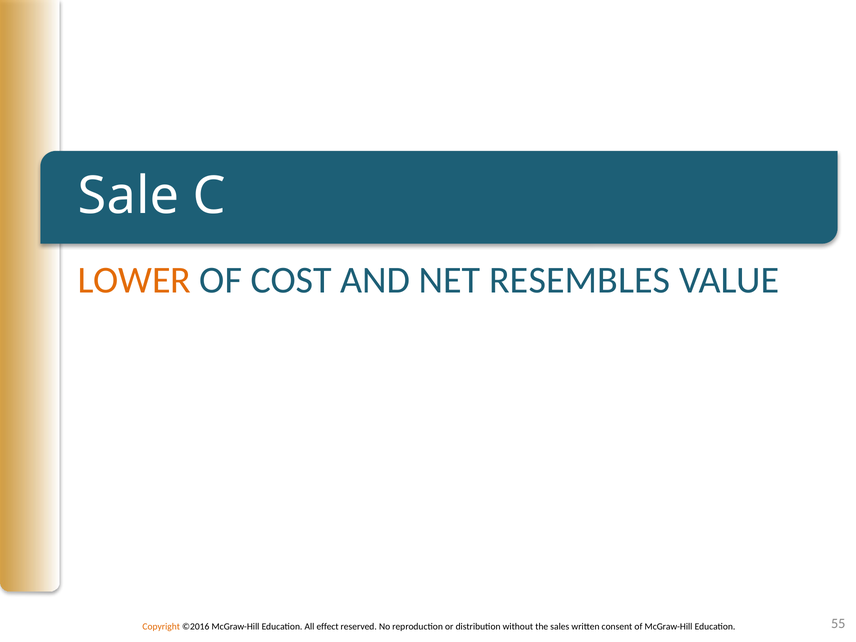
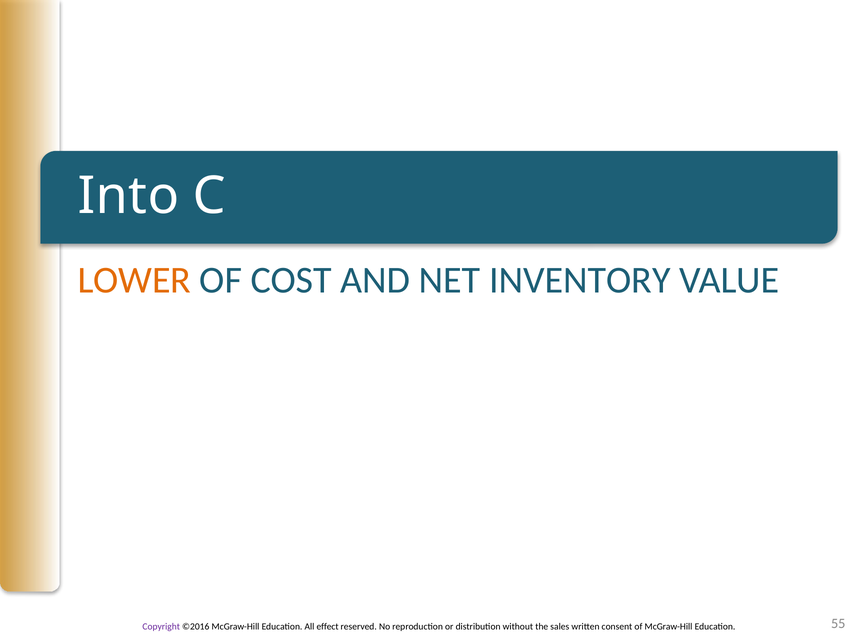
Sale: Sale -> Into (129, 196)
RESEMBLES: RESEMBLES -> INVENTORY (580, 280)
Copyright colour: orange -> purple (161, 627)
